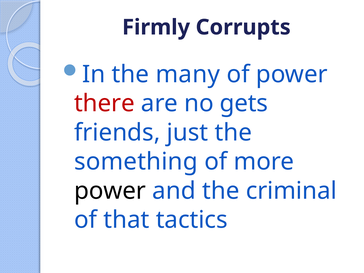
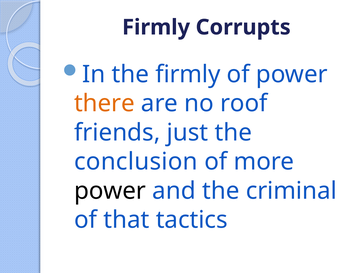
the many: many -> firmly (188, 74)
there colour: red -> orange (104, 103)
gets: gets -> roof (244, 103)
something: something -> conclusion (136, 162)
